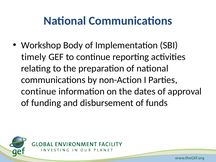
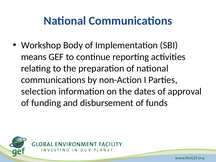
timely: timely -> means (34, 57)
continue: continue -> selection (39, 91)
